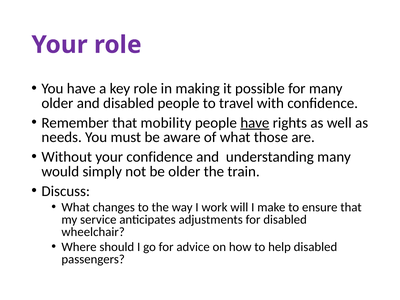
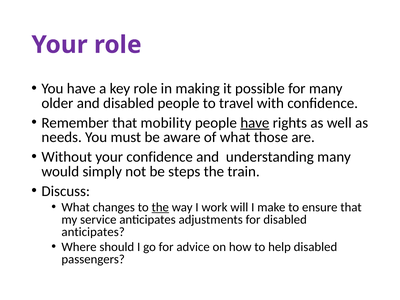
be older: older -> steps (184, 172)
the underline: none -> present (160, 207)
wheelchair: wheelchair -> anticipates (93, 232)
